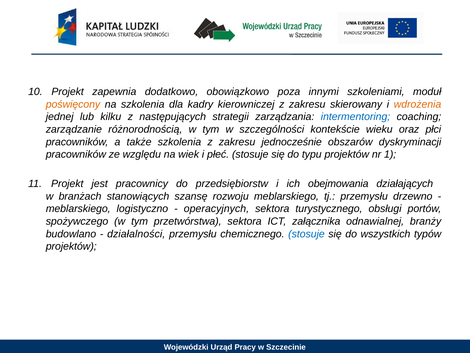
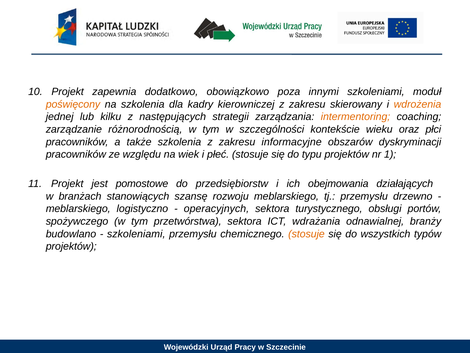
intermentoring colour: blue -> orange (356, 117)
jednocześnie: jednocześnie -> informacyjne (292, 142)
pracownicy: pracownicy -> pomostowe (142, 183)
załącznika: załącznika -> wdrażania (316, 221)
działalności: działalności -> szkoleniami (136, 234)
stosuje colour: blue -> orange (306, 234)
